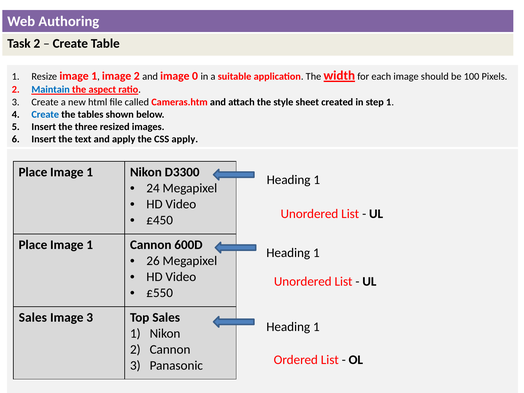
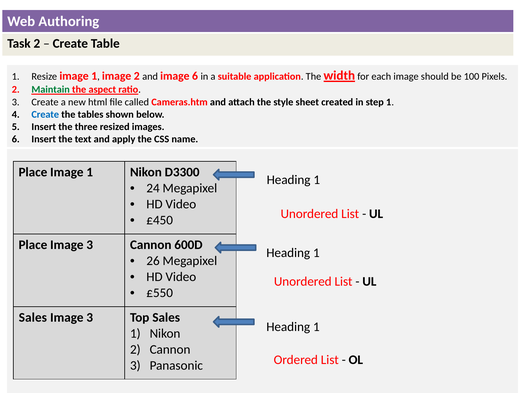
image 0: 0 -> 6 (195, 76)
Maintain colour: blue -> green (51, 90)
CSS apply: apply -> name (185, 139)
1: 1 -> 3 (90, 245)
